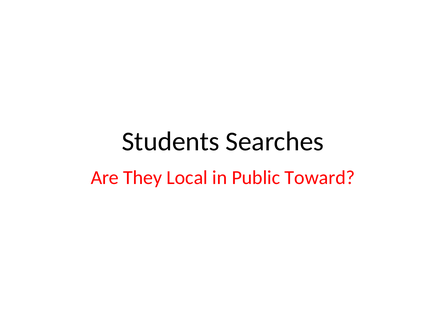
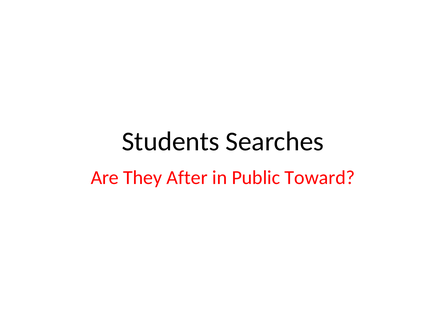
Local: Local -> After (187, 178)
